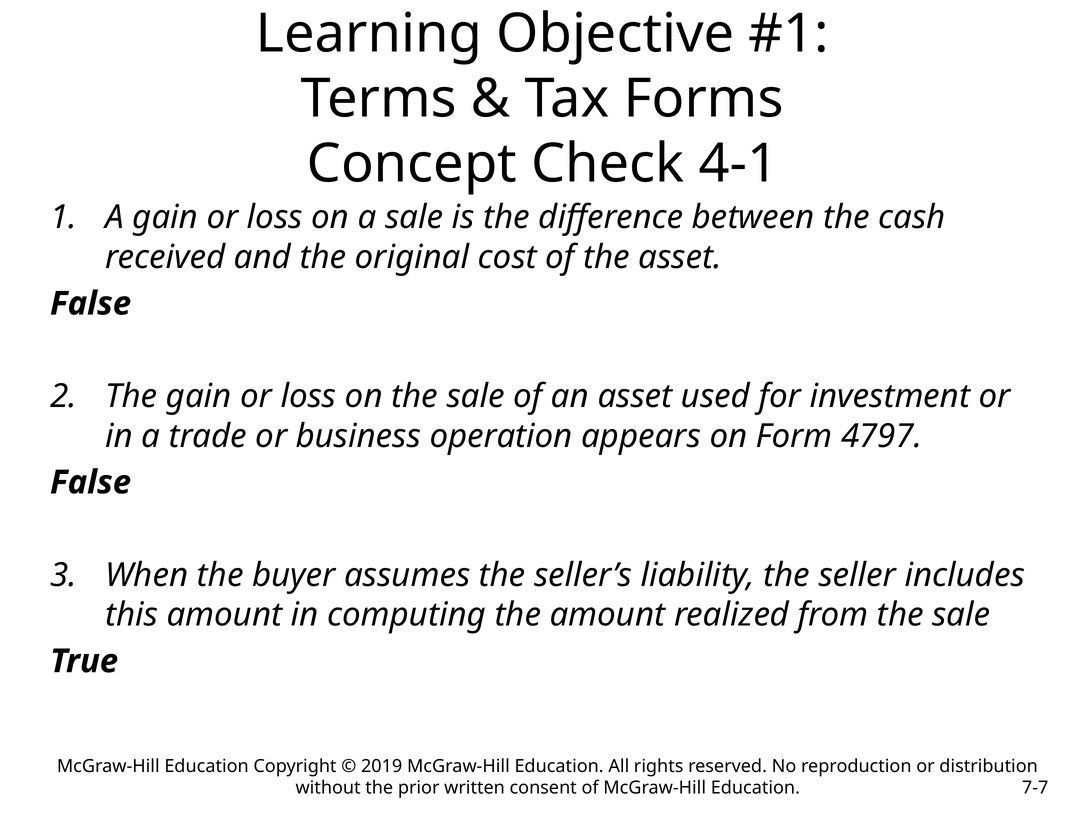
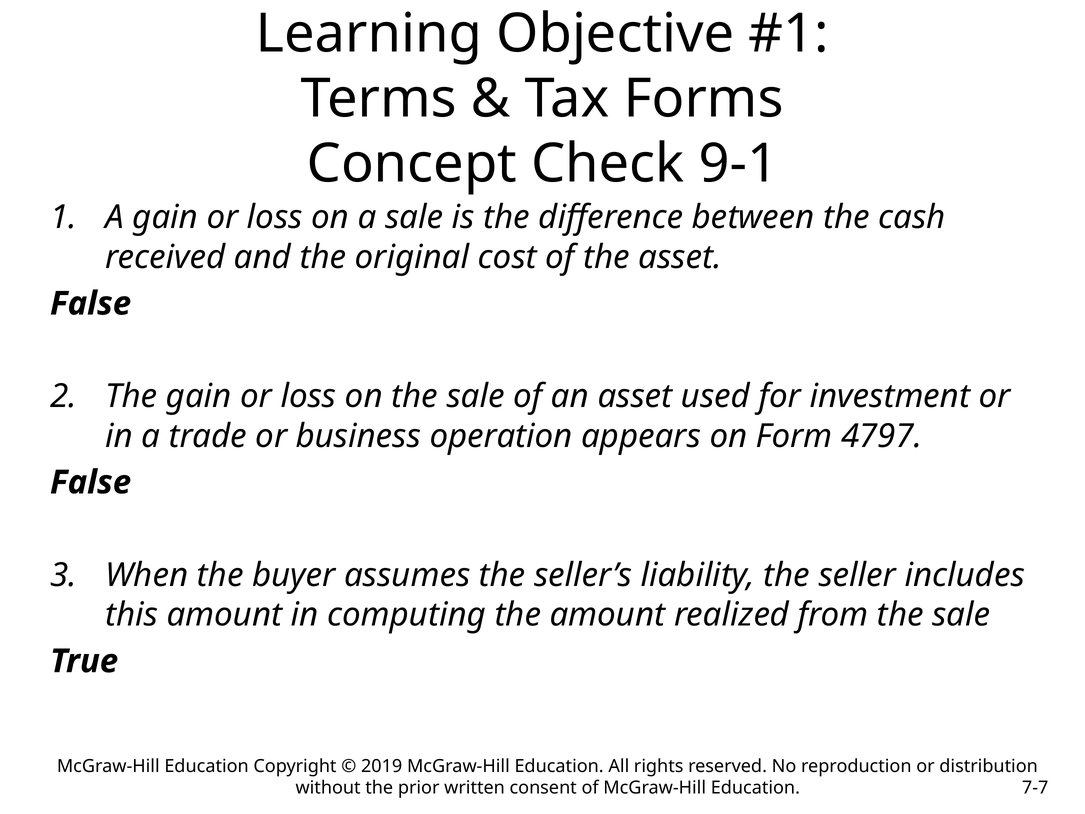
4-1: 4-1 -> 9-1 (738, 164)
